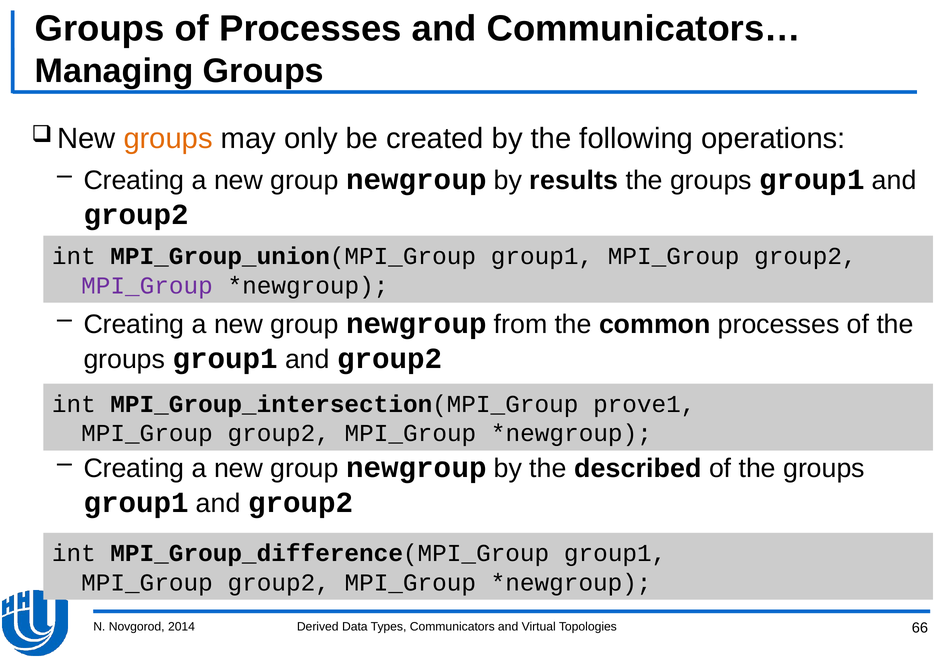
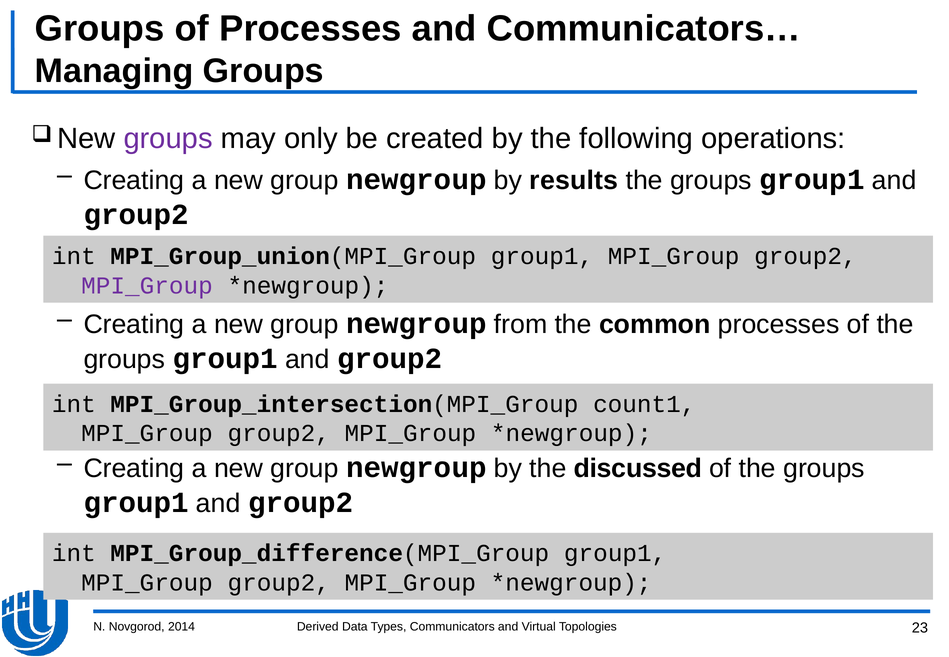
groups colour: orange -> purple (168, 139)
prove1: prove1 -> count1 (644, 404)
described: described -> discussed (638, 468)
66: 66 -> 23 (920, 628)
